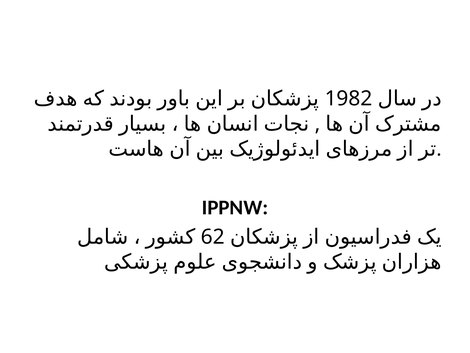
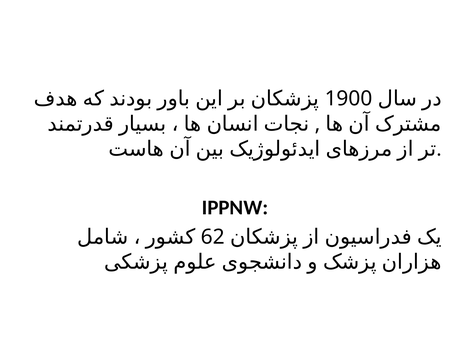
1982: 1982 -> 1900 (349, 99)
